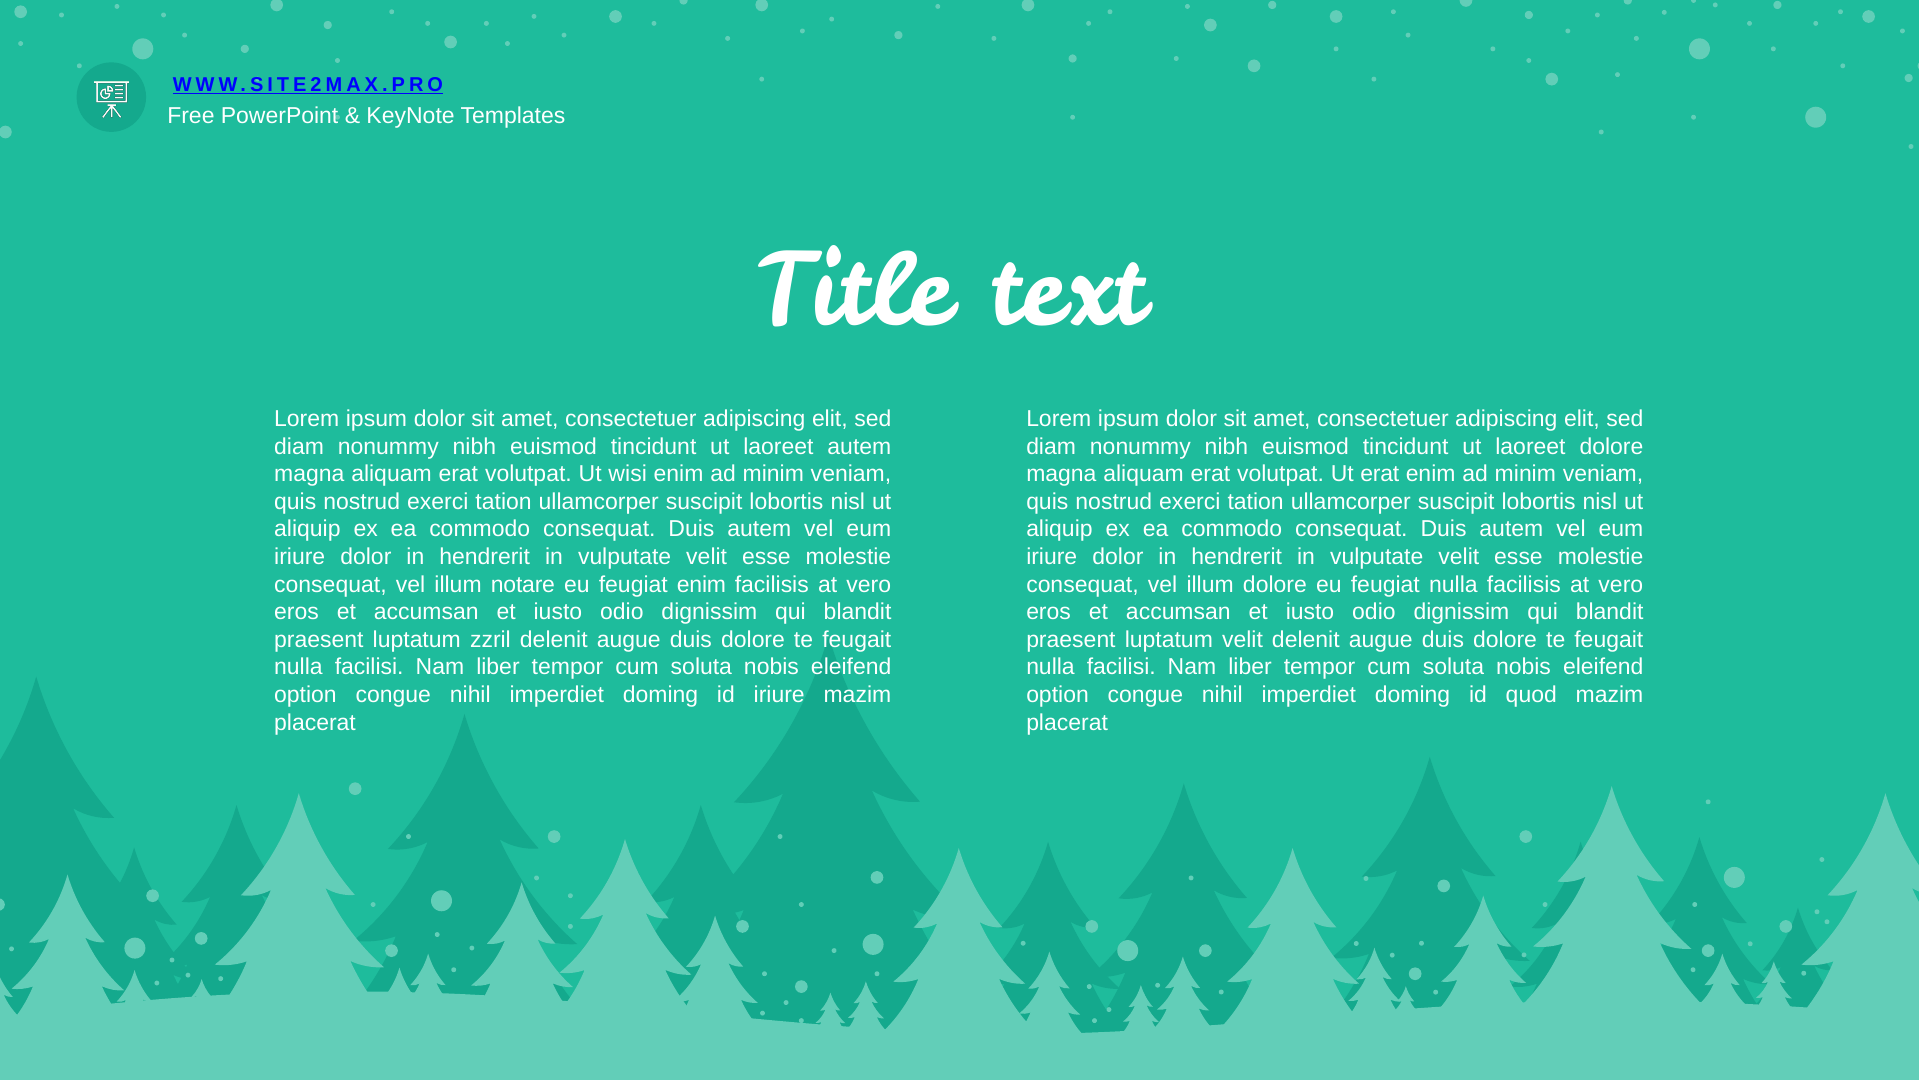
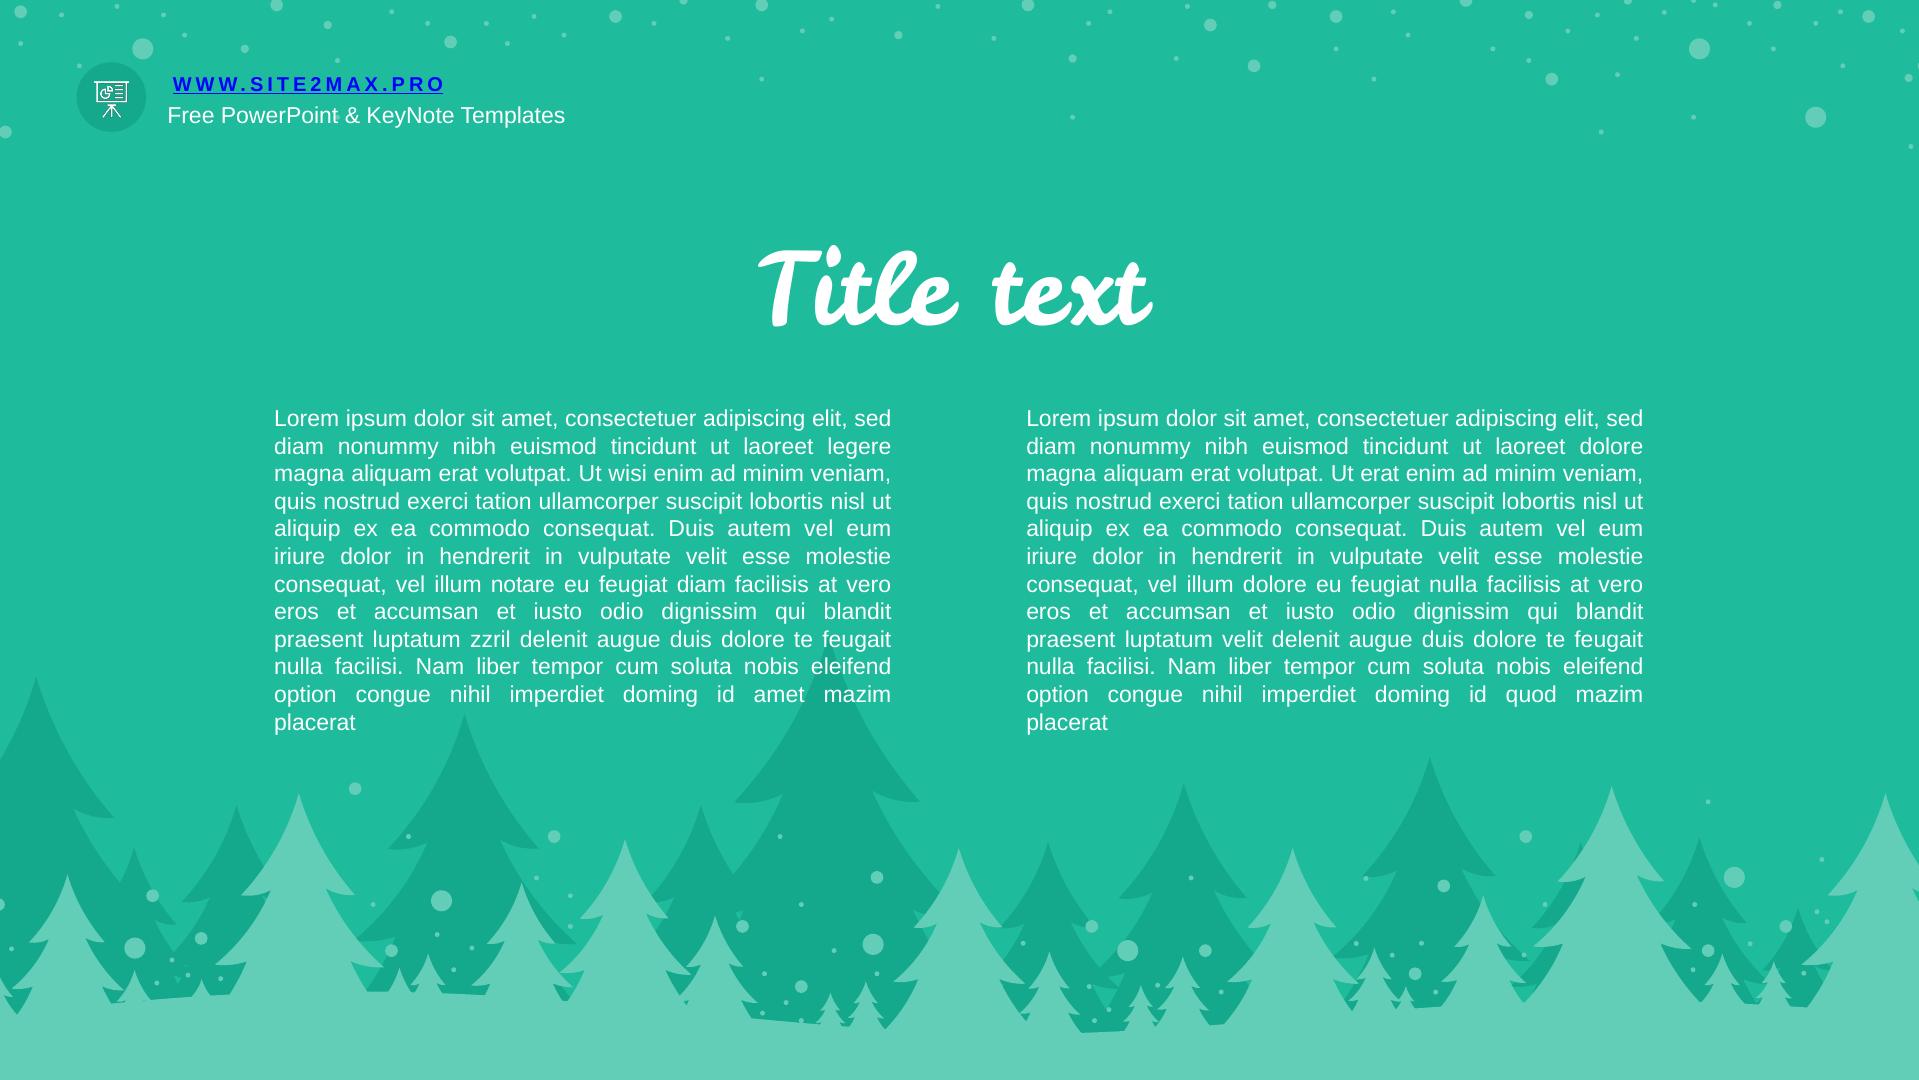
laoreet autem: autem -> legere (859, 446)
feugiat enim: enim -> diam (701, 584)
id iriure: iriure -> amet (779, 694)
